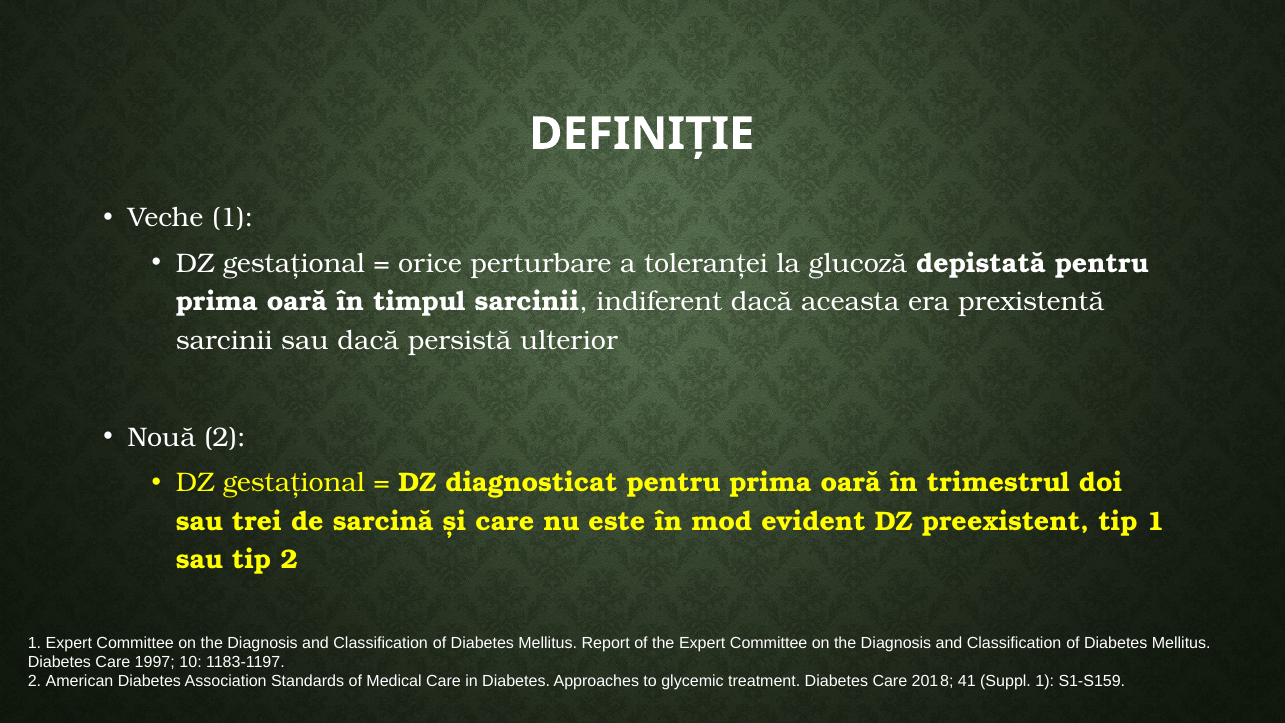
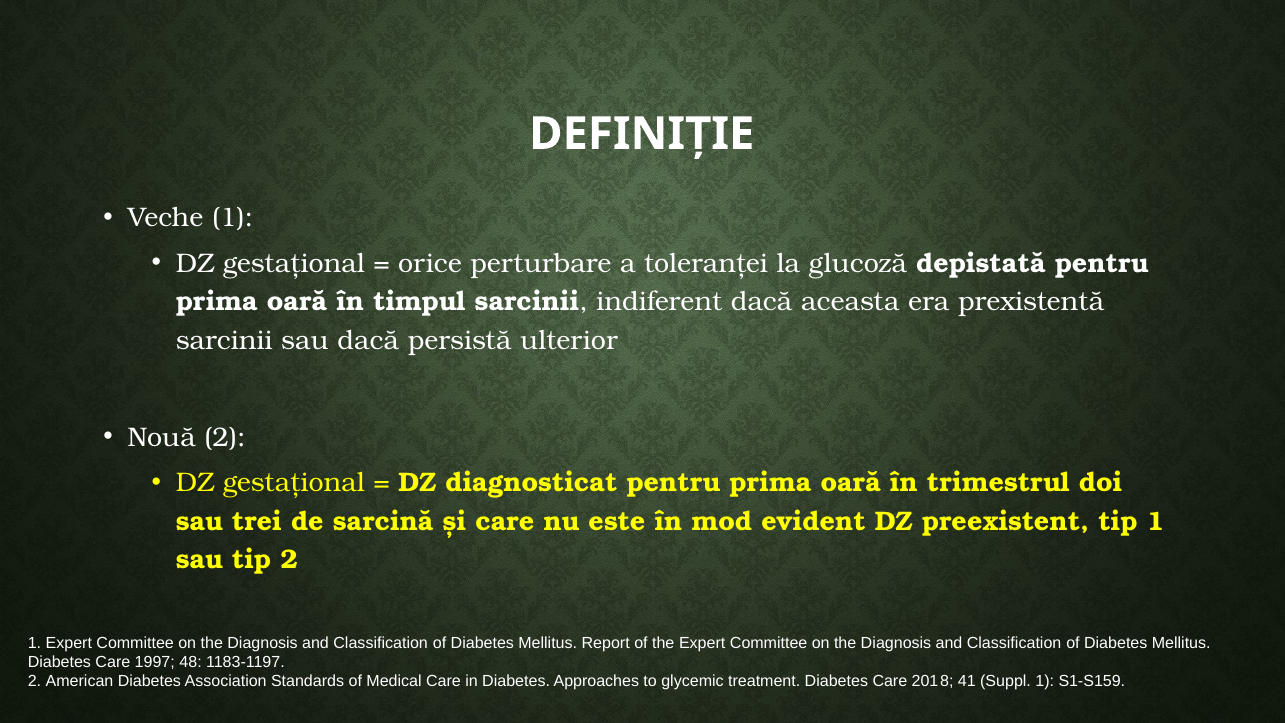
10: 10 -> 48 (191, 662)
